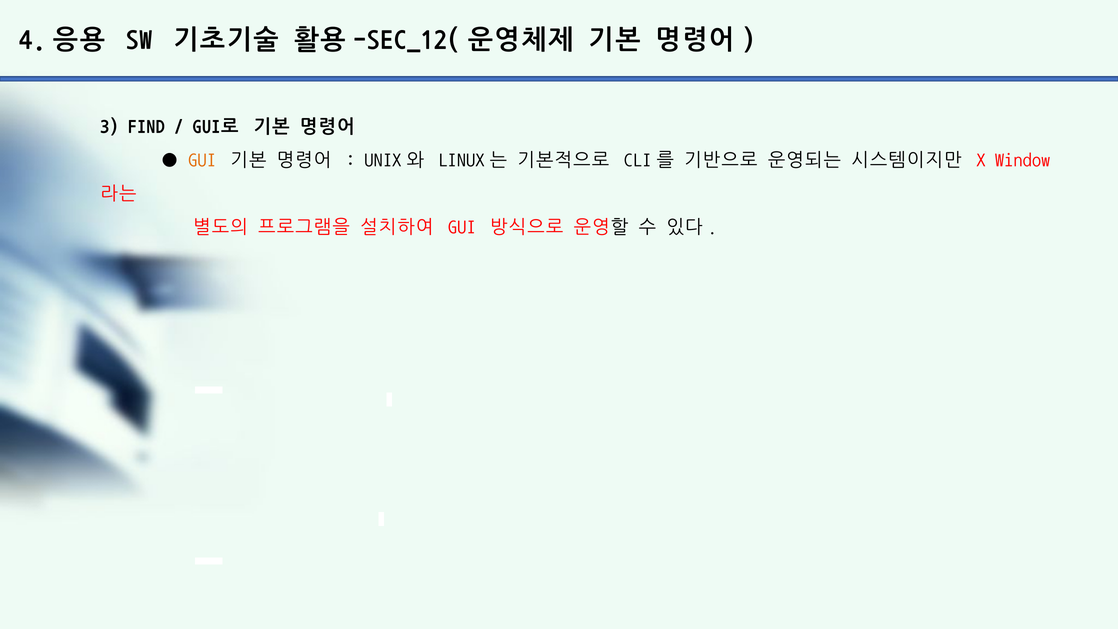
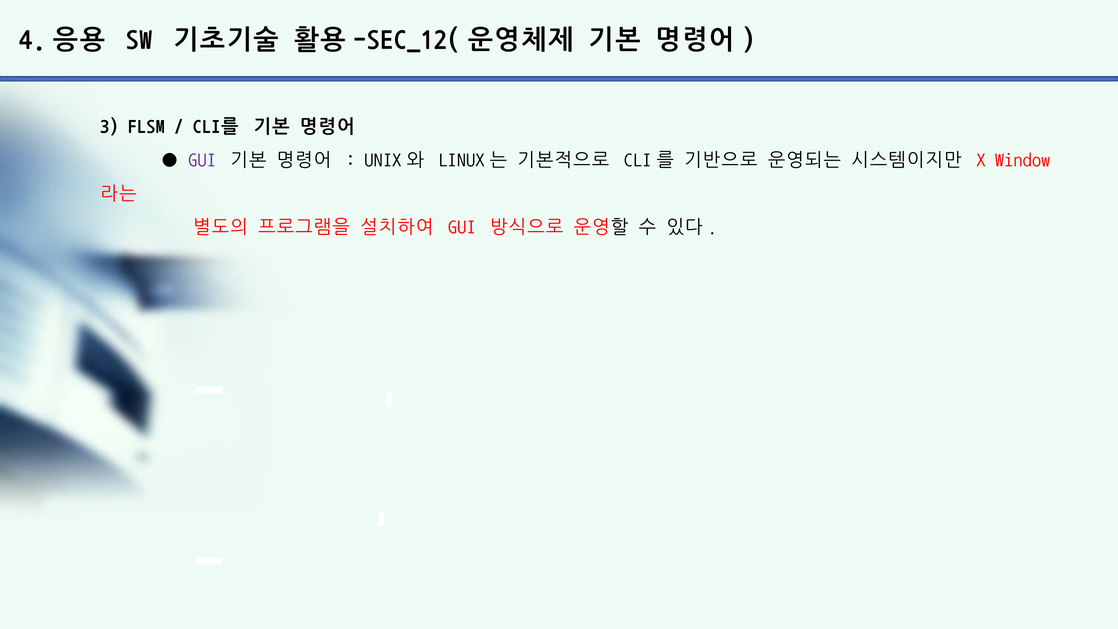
FIND: FIND -> FLSM (146, 126)
GUI로: GUI로 -> CLI를 (216, 126)
GUI colour: orange -> purple (202, 159)
